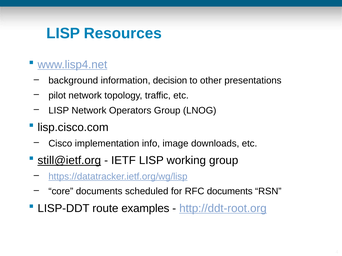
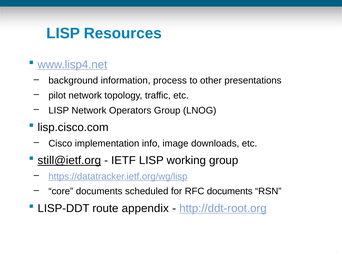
decision: decision -> process (170, 81)
examples: examples -> appendix (145, 209)
